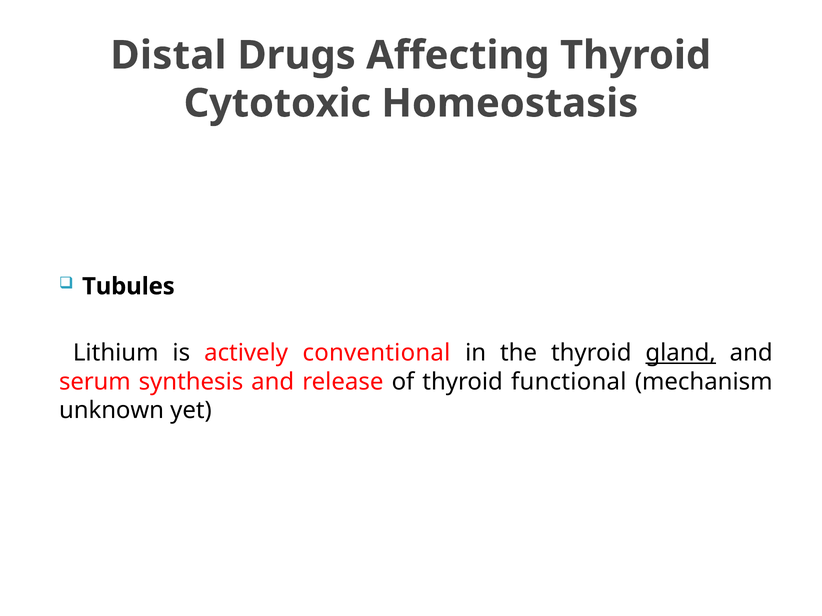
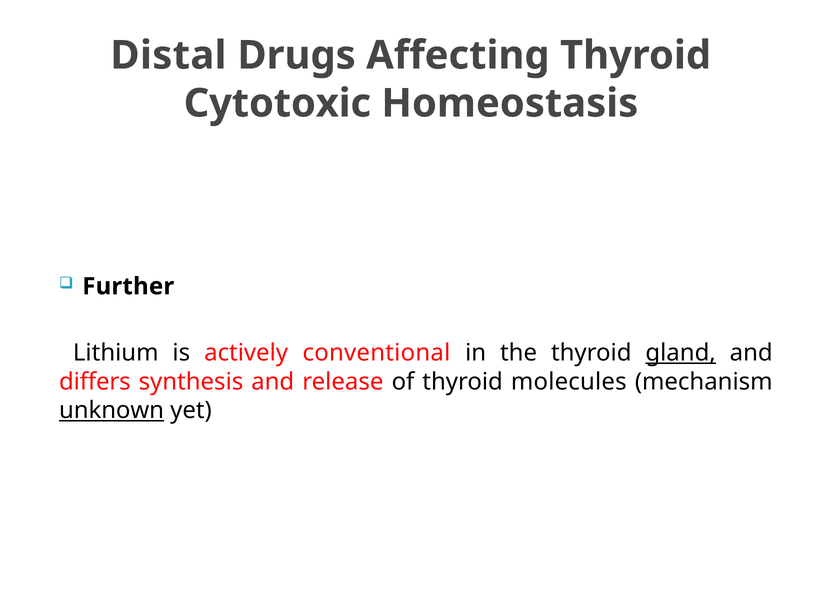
Tubules: Tubules -> Further (128, 287)
serum: serum -> differs (95, 382)
functional: functional -> molecules (569, 382)
unknown underline: none -> present (112, 411)
